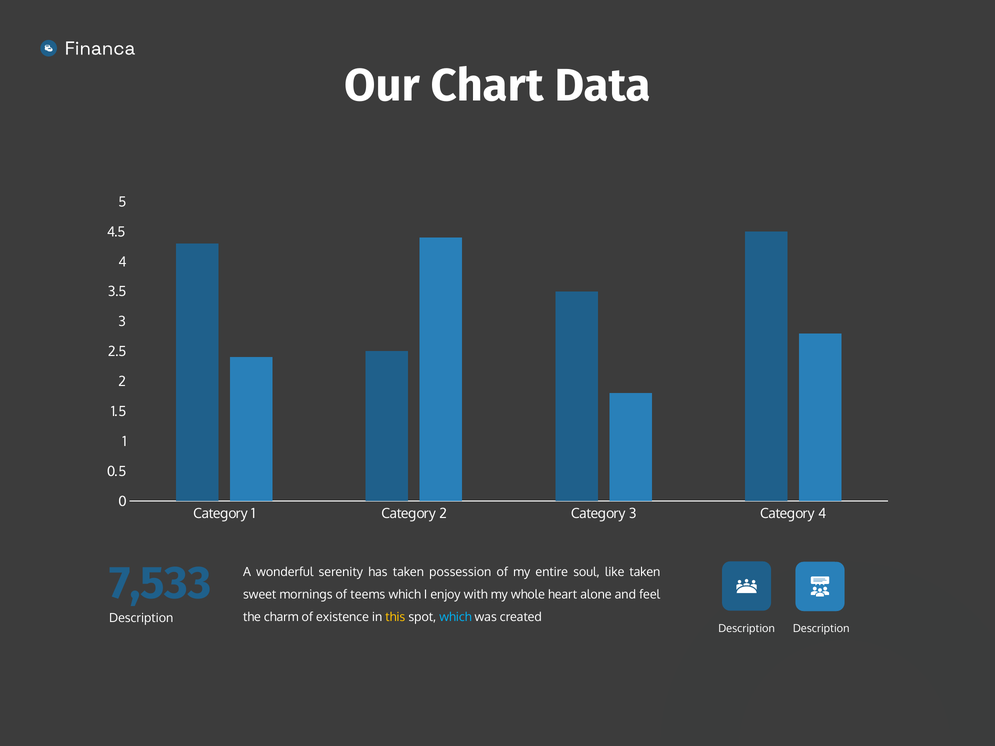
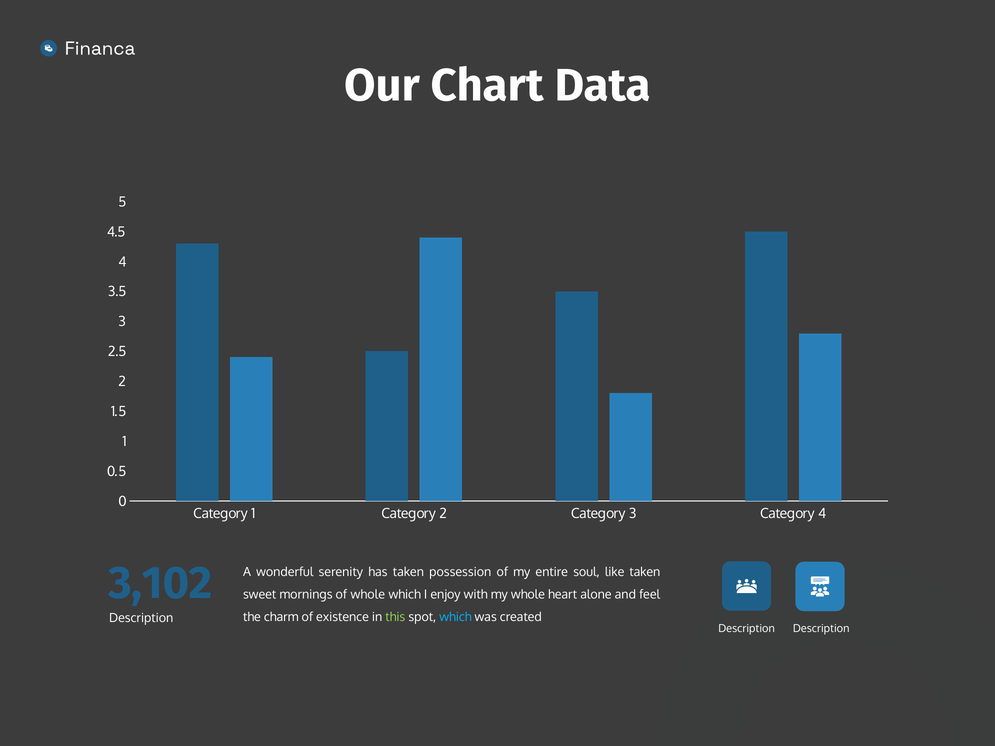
7,533: 7,533 -> 3,102 (160, 583)
of teems: teems -> whole (368, 595)
this colour: yellow -> light green (395, 617)
